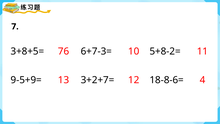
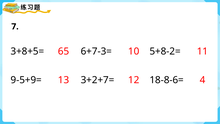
76: 76 -> 65 (64, 51)
